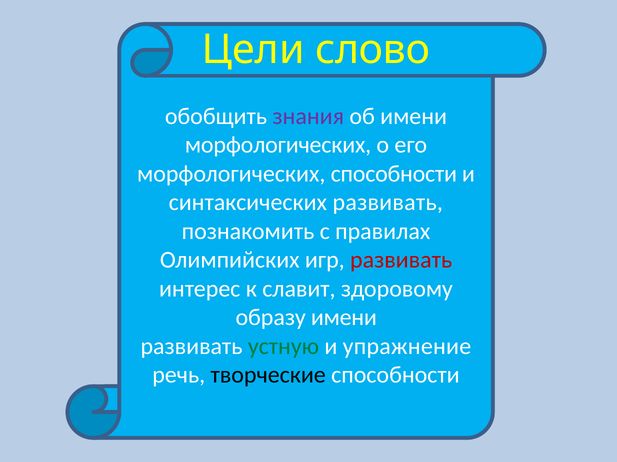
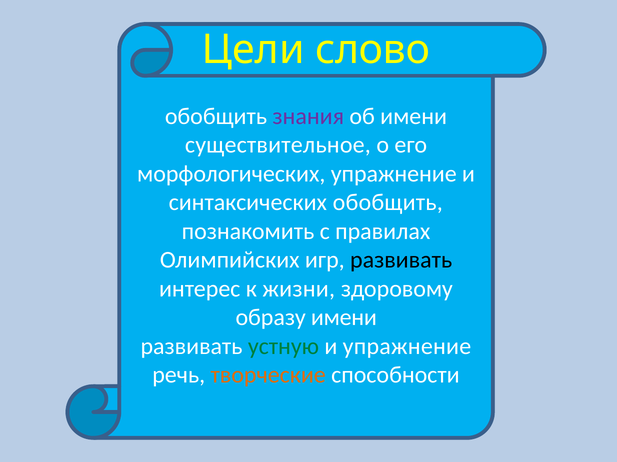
морфологических: морфологических -> существительное (278, 145)
морфологических способности: способности -> упражнение (394, 174)
синтаксических развивать: развивать -> обобщить (388, 203)
развивать colour: red -> black (401, 260)
славит: славит -> жизни (299, 289)
творческие colour: black -> orange (268, 376)
